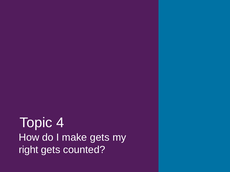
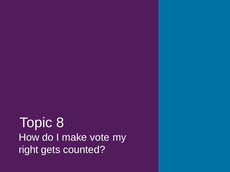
4: 4 -> 8 (60, 123)
make gets: gets -> vote (100, 138)
